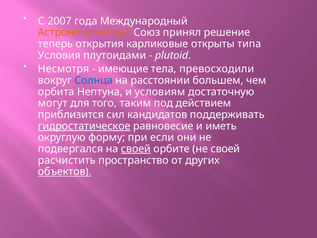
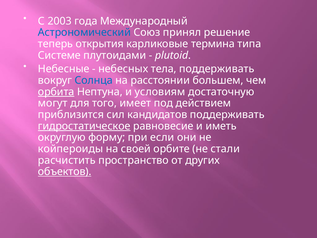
2007: 2007 -> 2003 (60, 21)
Астрономический colour: orange -> blue (84, 32)
открыты: открыты -> термина (213, 44)
Условия: Условия -> Системе (59, 55)
Несмотря: Несмотря -> Небесные (64, 69)
имеющие: имеющие -> небесных (123, 69)
тела превосходили: превосходили -> поддерживать (217, 69)
орбита underline: none -> present (56, 92)
таким: таким -> имеет (135, 103)
подвергался: подвергался -> койпероиды (71, 149)
своей underline: present -> none (136, 149)
не своей: своей -> стали (225, 149)
